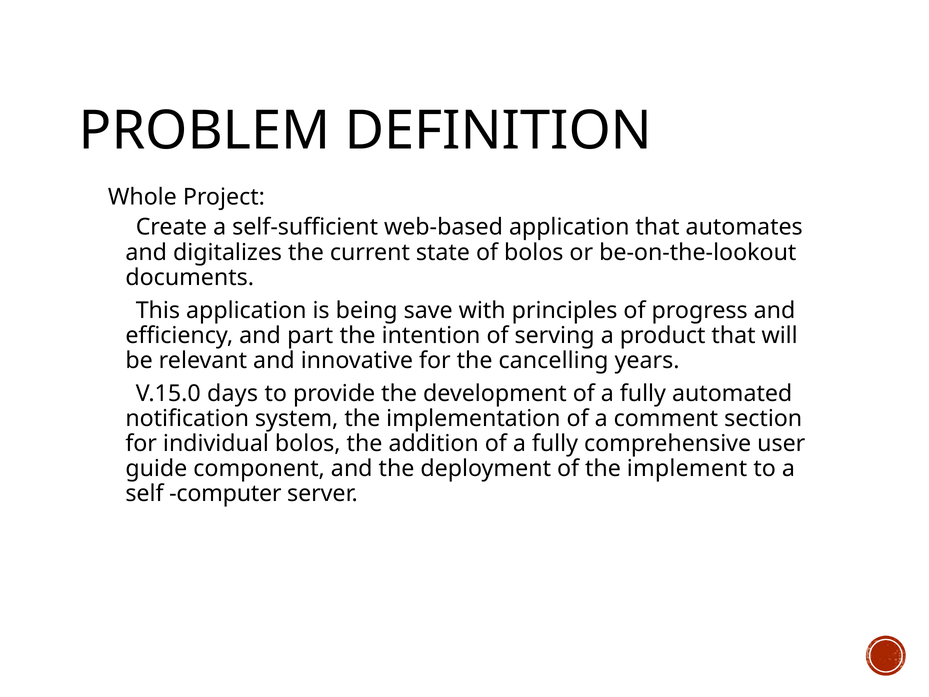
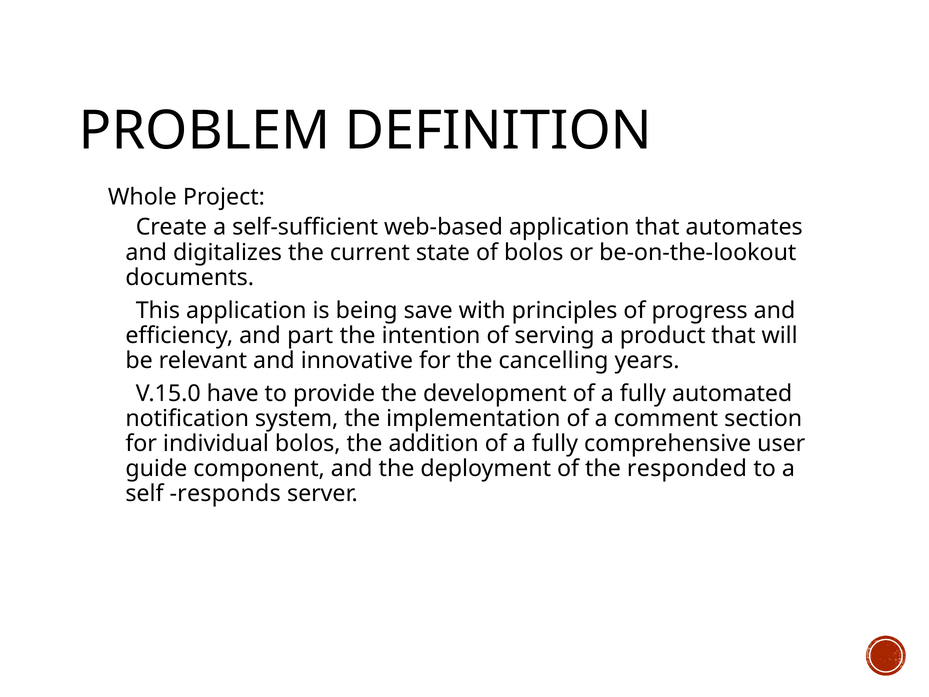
days: days -> have (233, 393)
implement: implement -> responded (687, 469)
computer: computer -> responds (225, 494)
